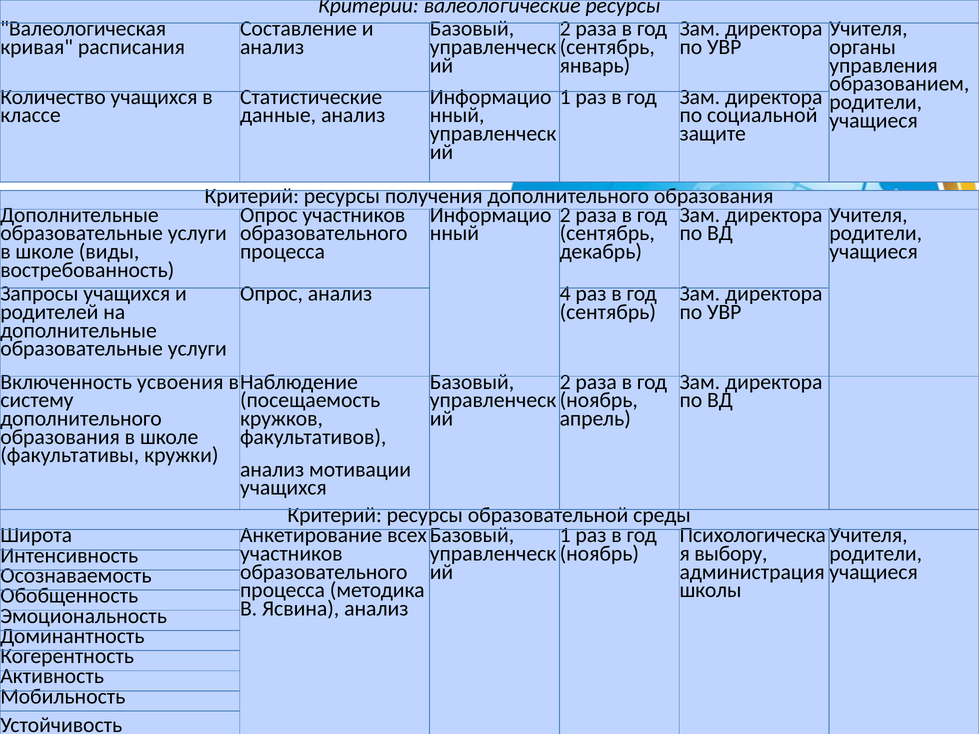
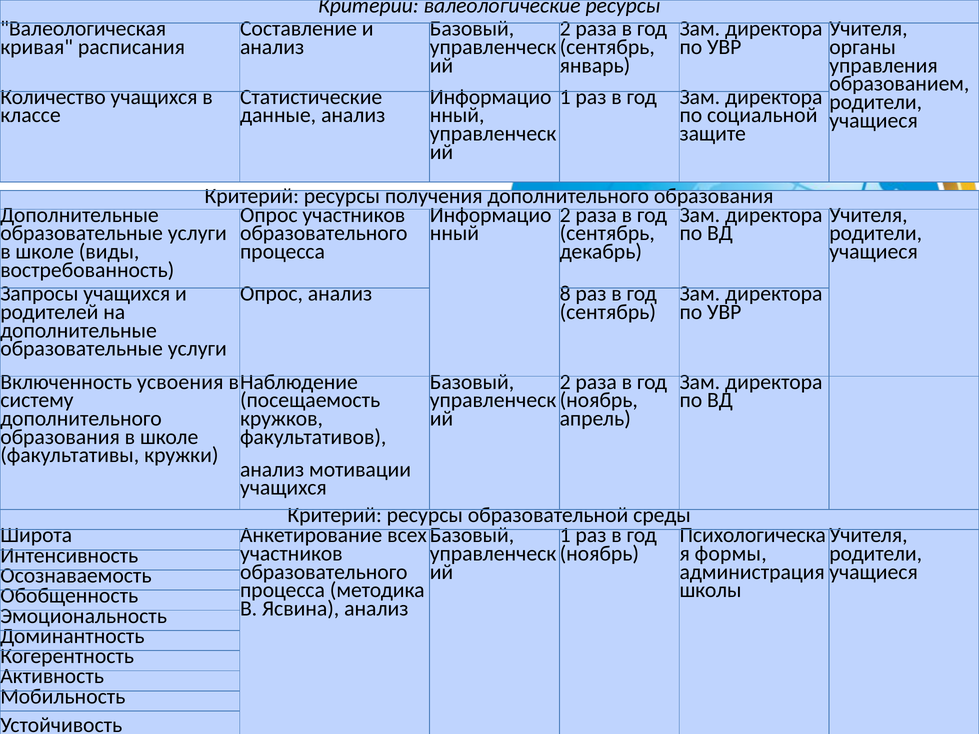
4: 4 -> 8 (565, 294)
выбору: выбору -> формы (731, 554)
